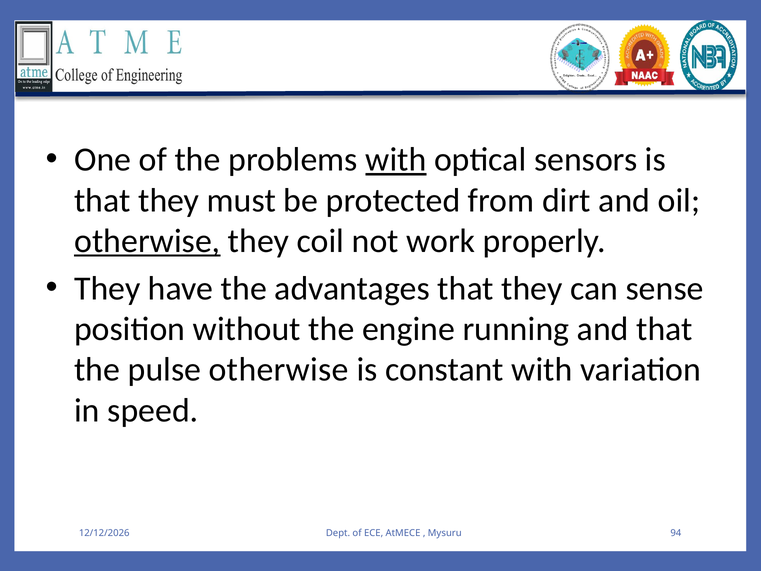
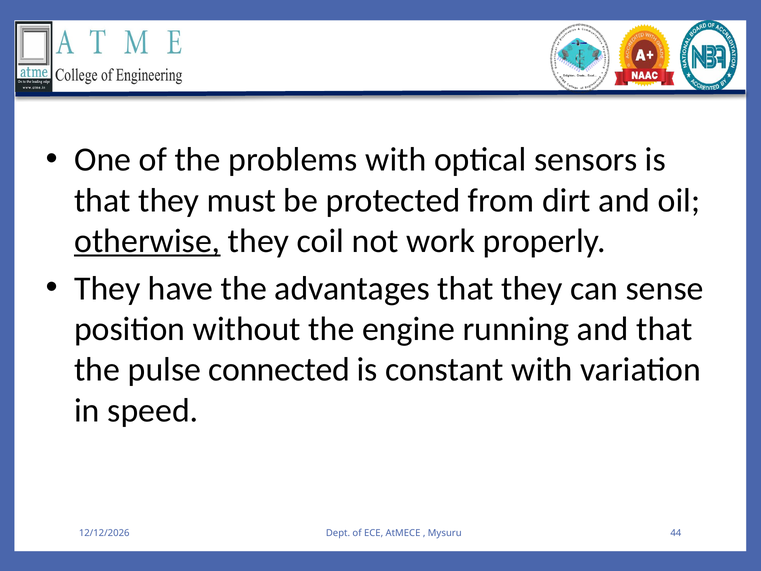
with underline: present -> none (396, 160)
pulse otherwise: otherwise -> connected (279, 370)
94: 94 -> 44 (676, 533)
